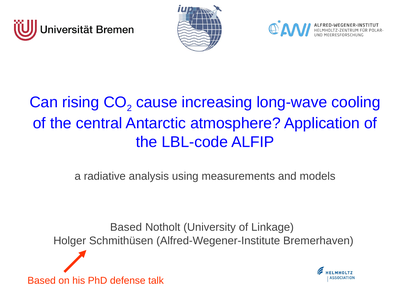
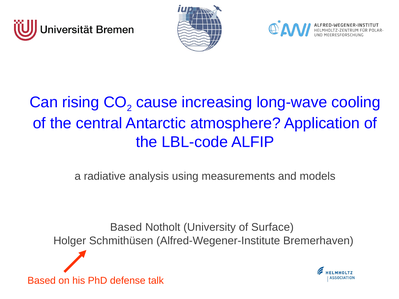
Linkage: Linkage -> Surface (272, 227)
